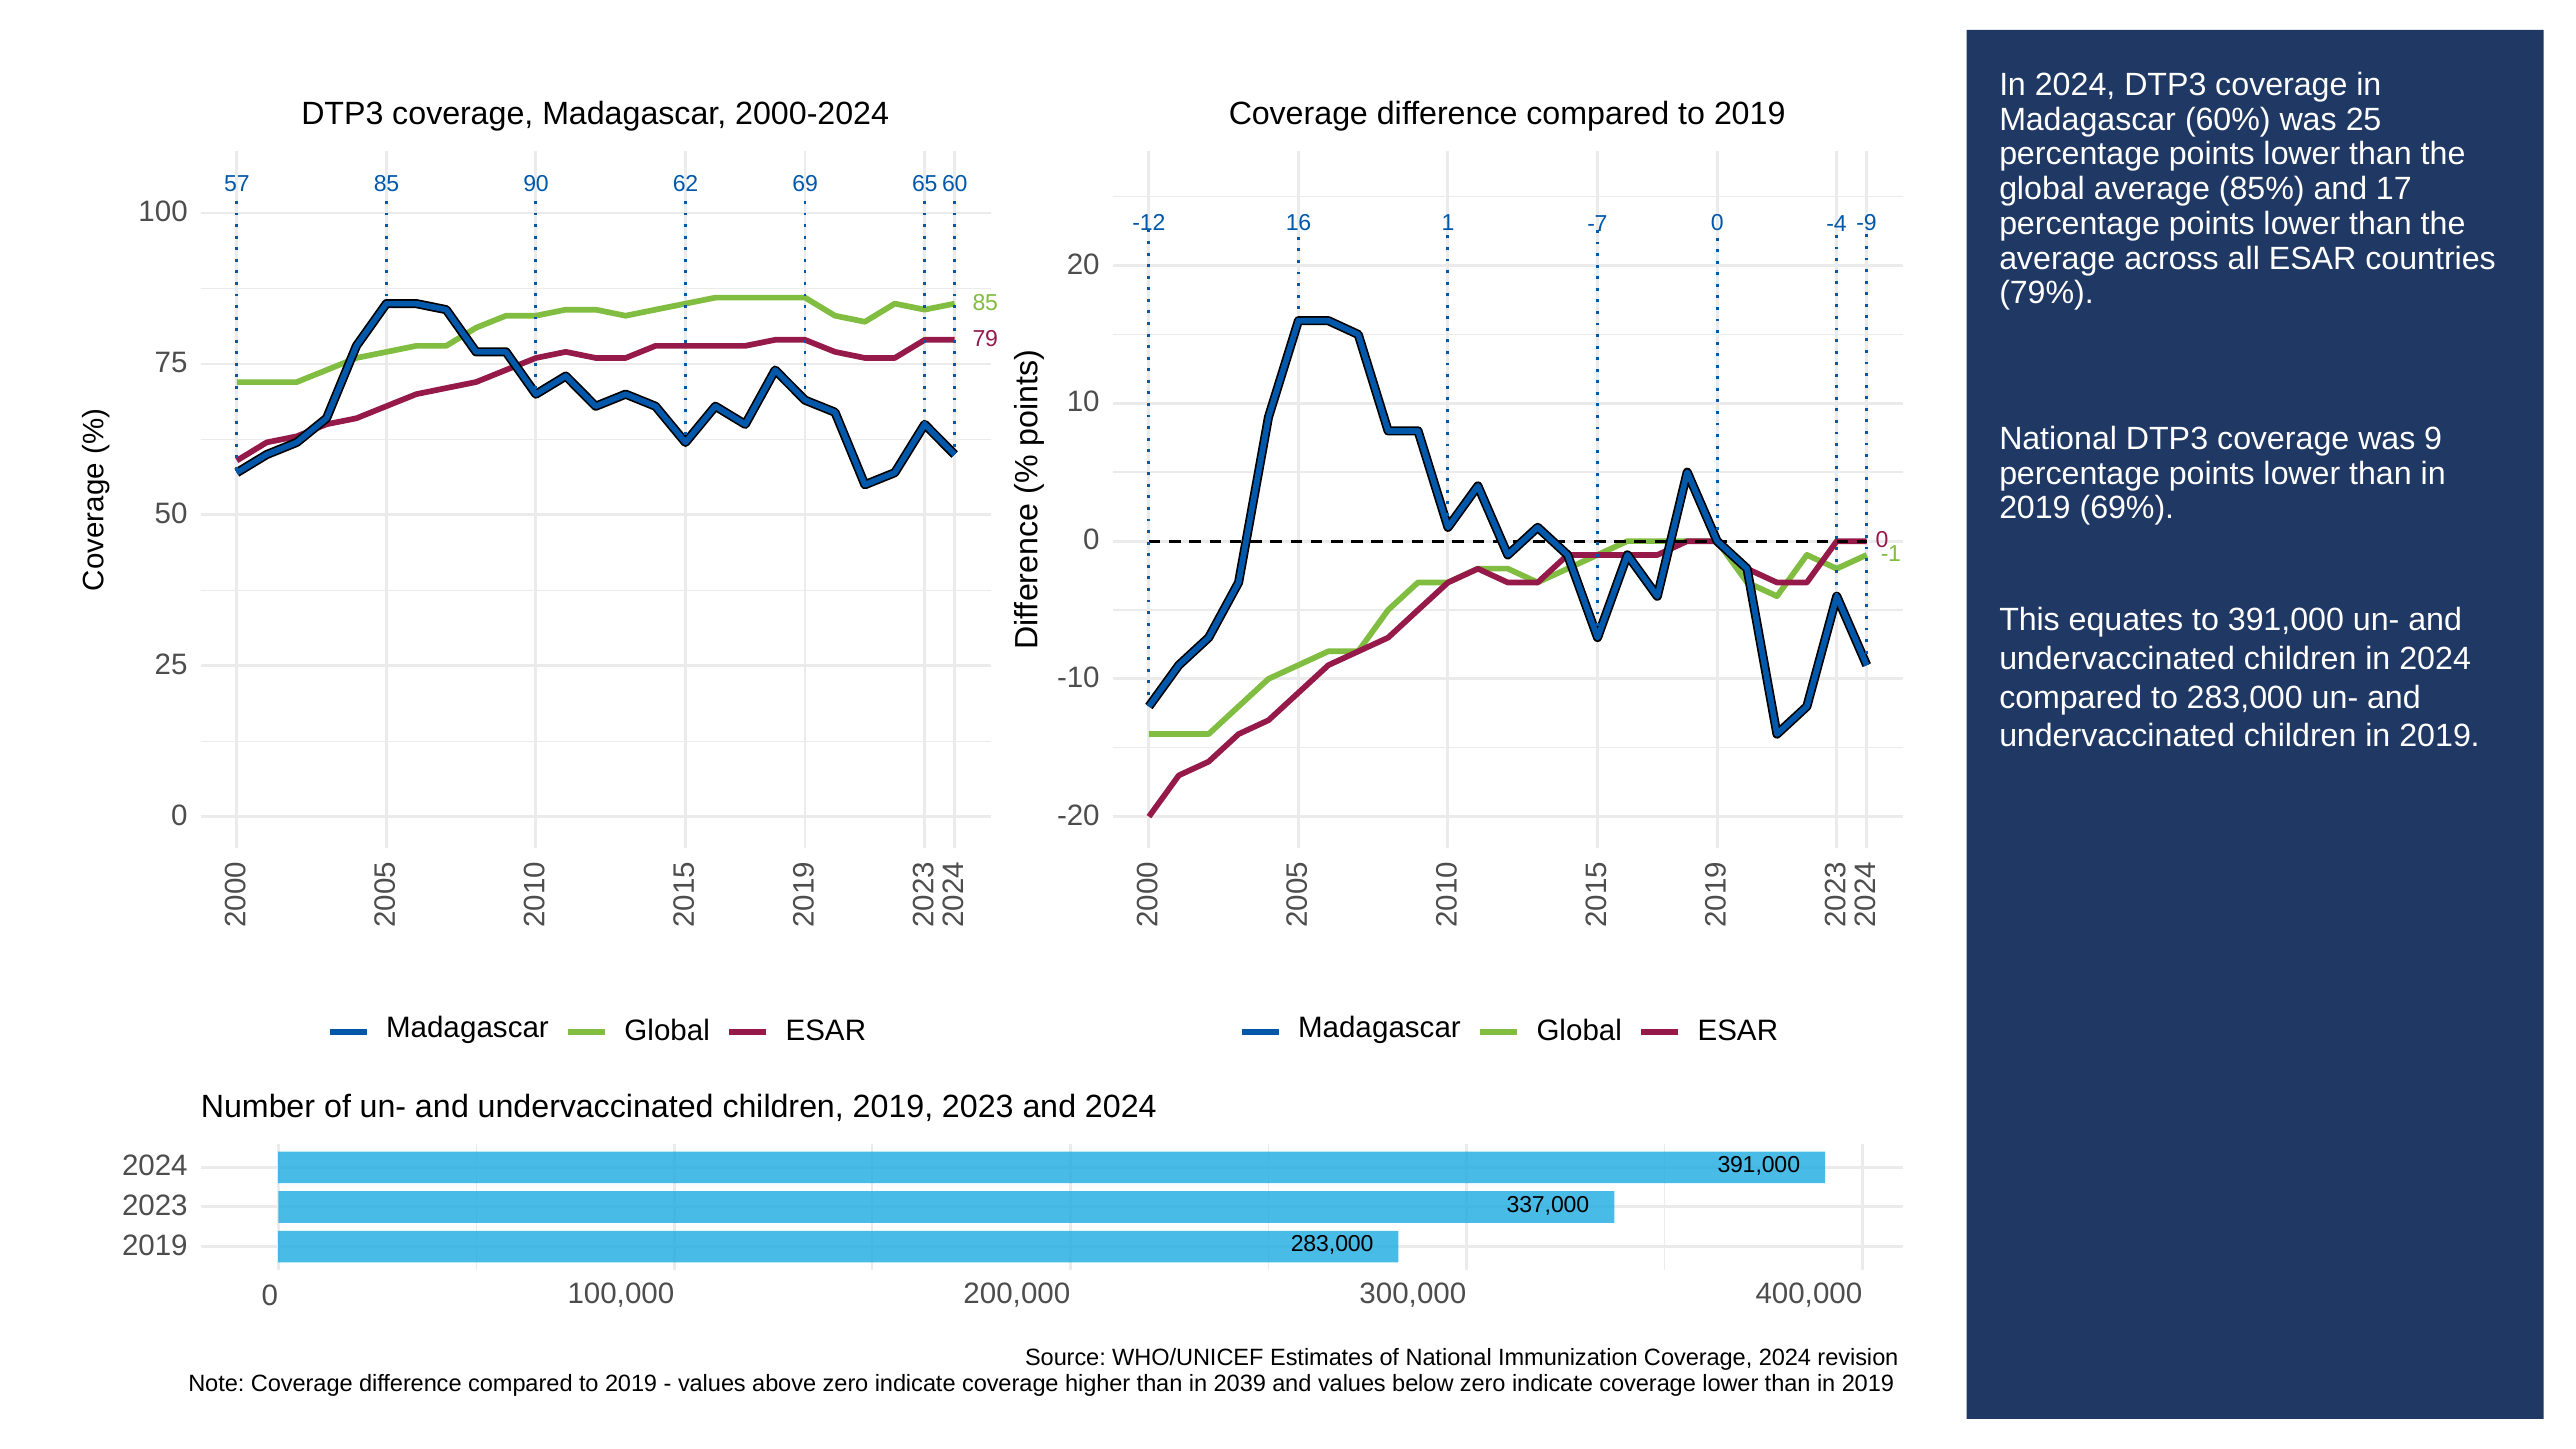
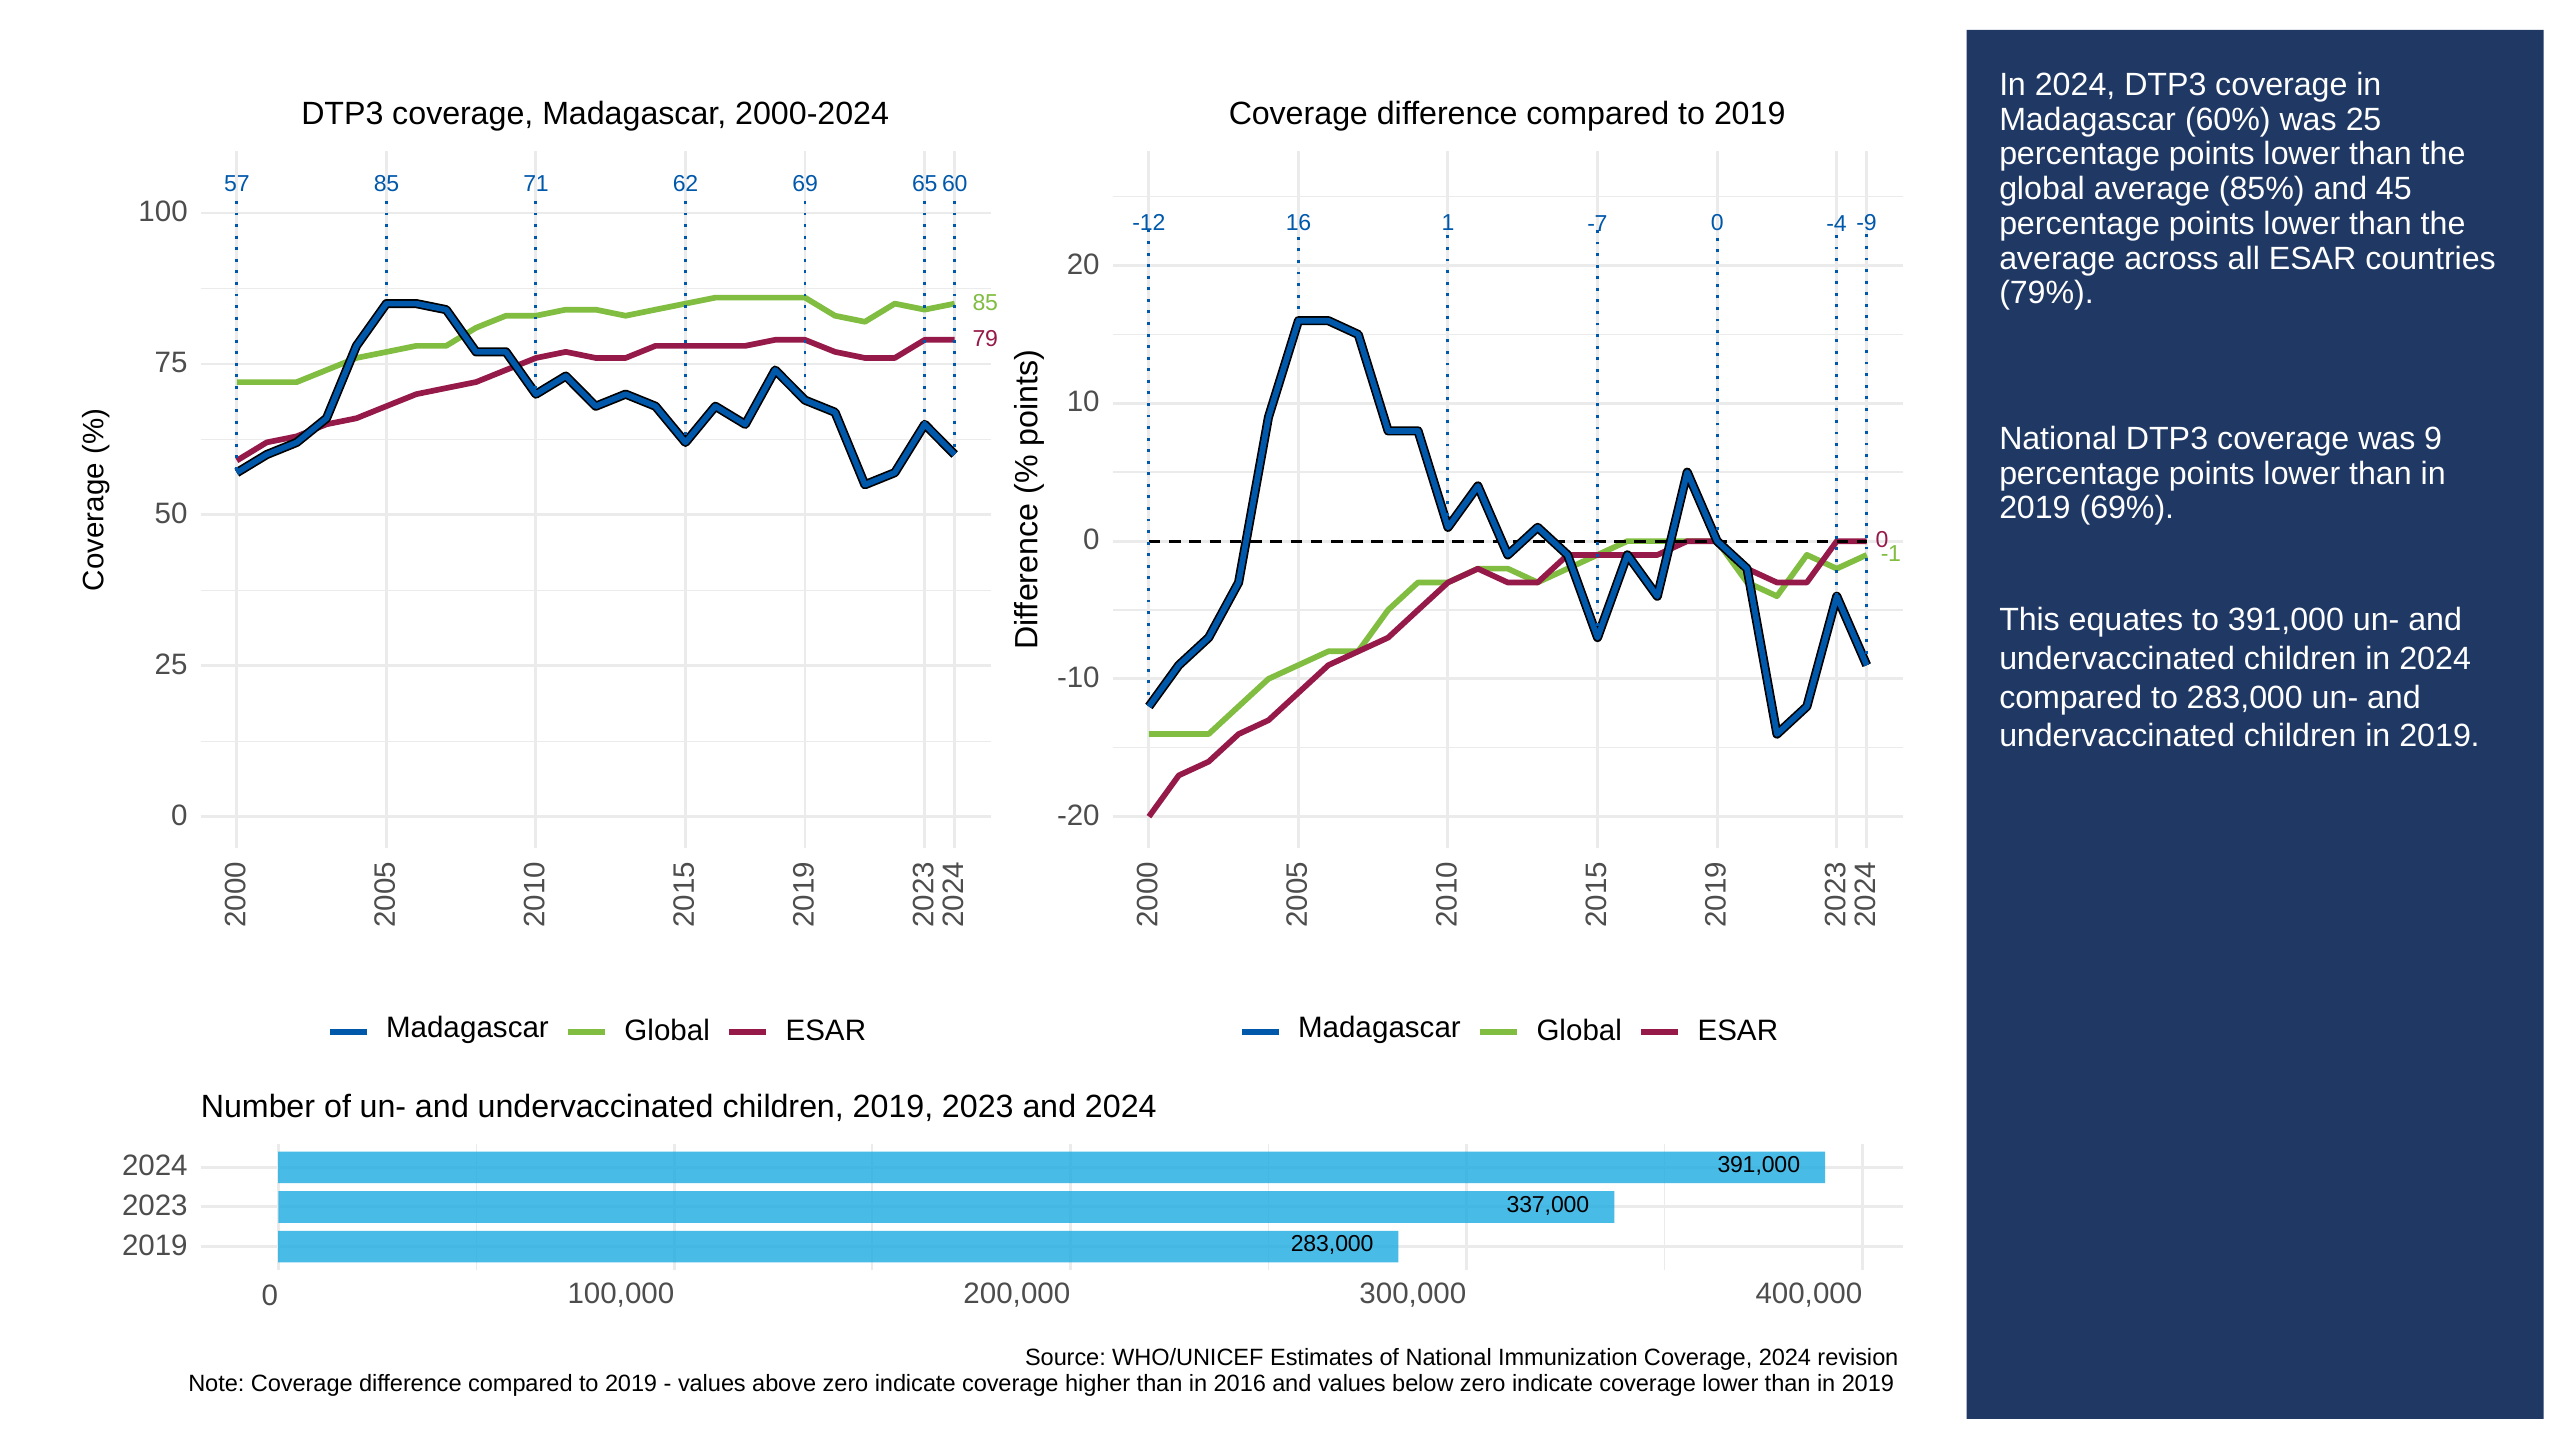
90: 90 -> 71 (536, 184)
17: 17 -> 45 (2394, 189)
2039: 2039 -> 2016 (1240, 1383)
